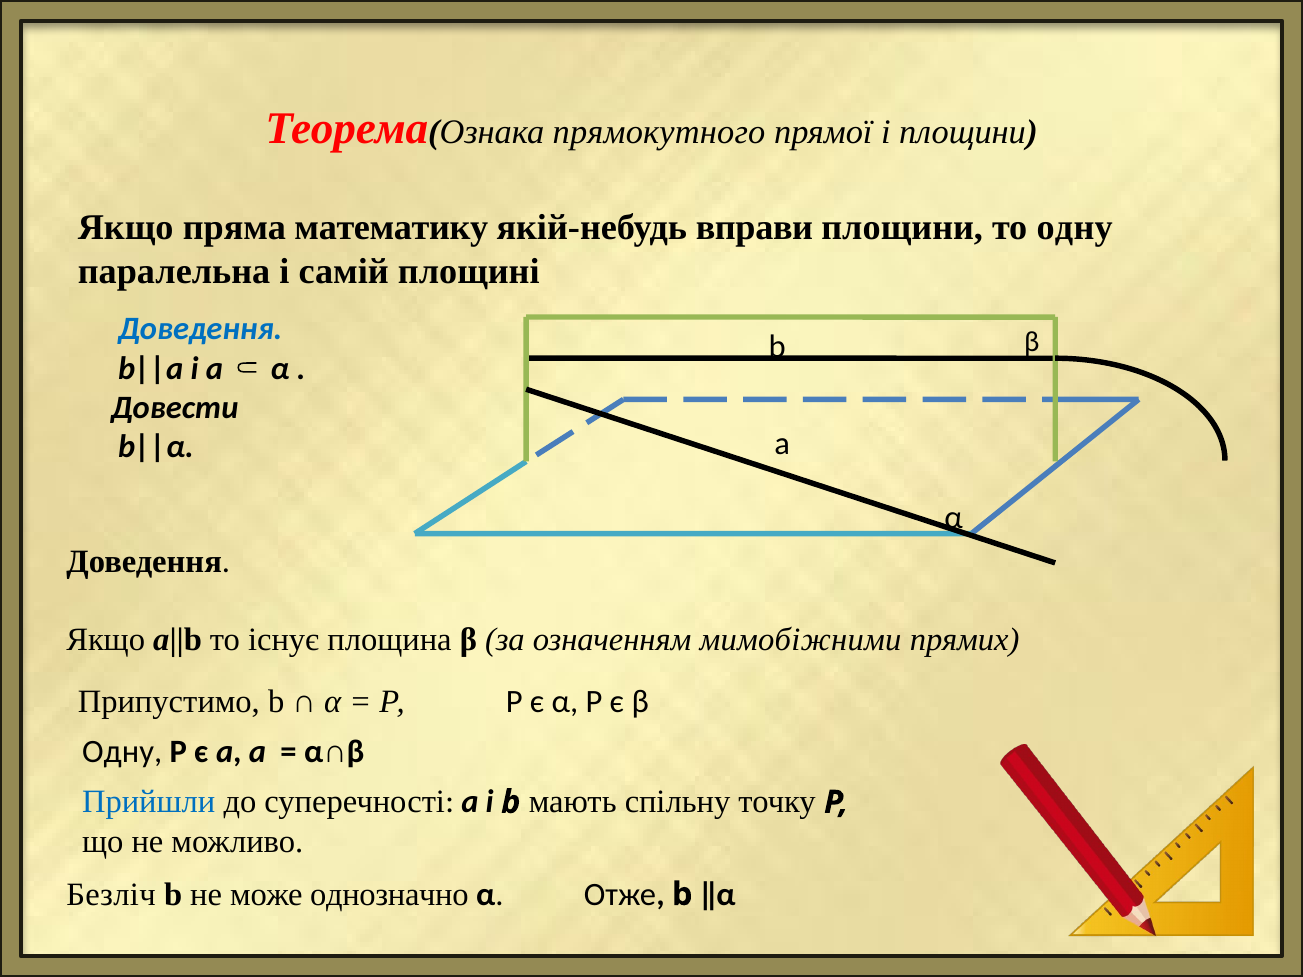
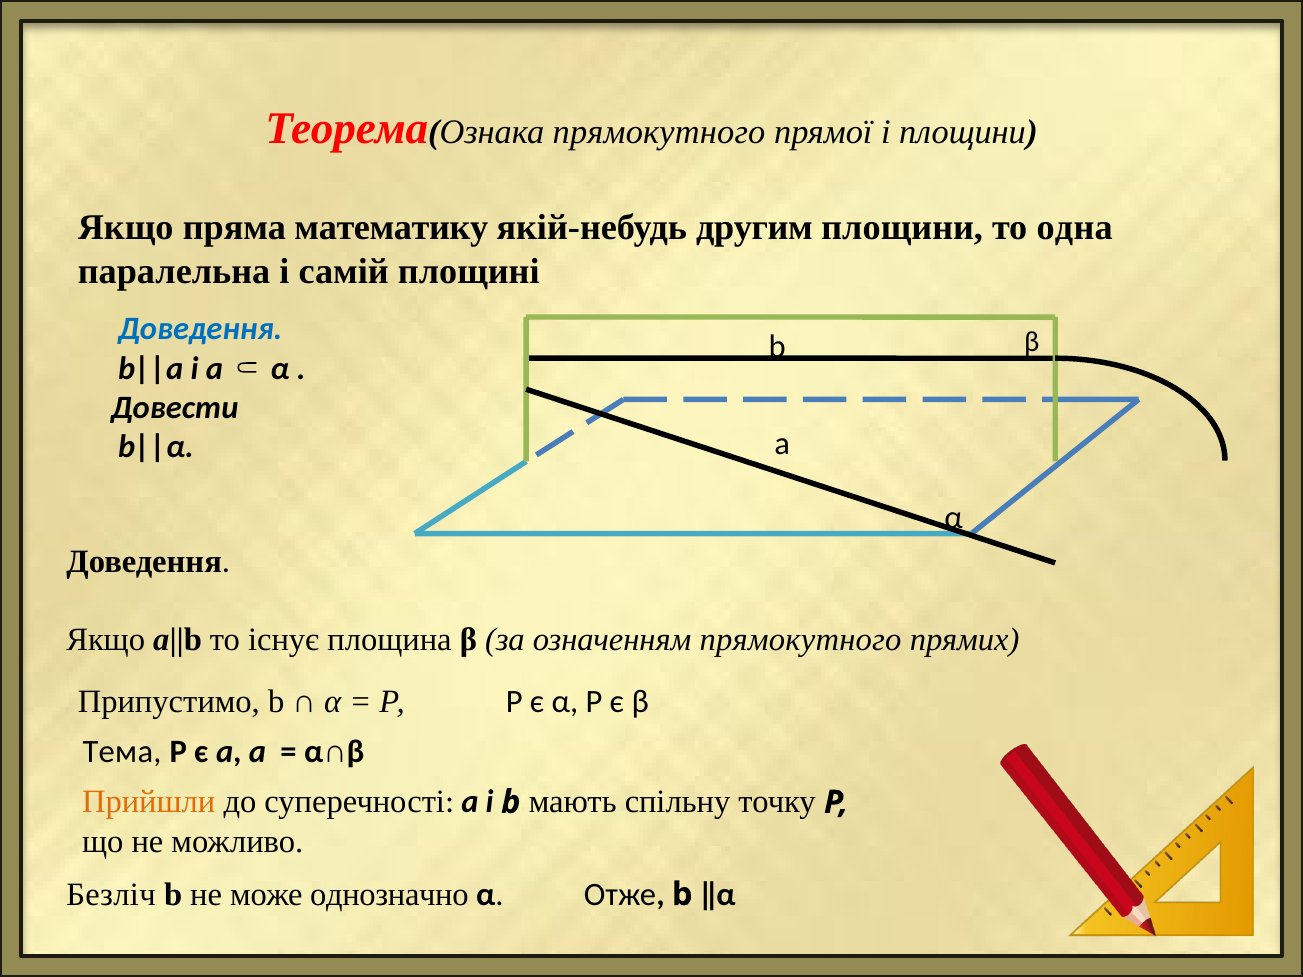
вправи: вправи -> другим (754, 228)
то одну: одну -> одна (1075, 228)
означенням мимобіжними: мимобіжними -> прямокутного (800, 640)
Одну: Одну -> Тема (122, 752)
Прийшли colour: blue -> orange (149, 802)
